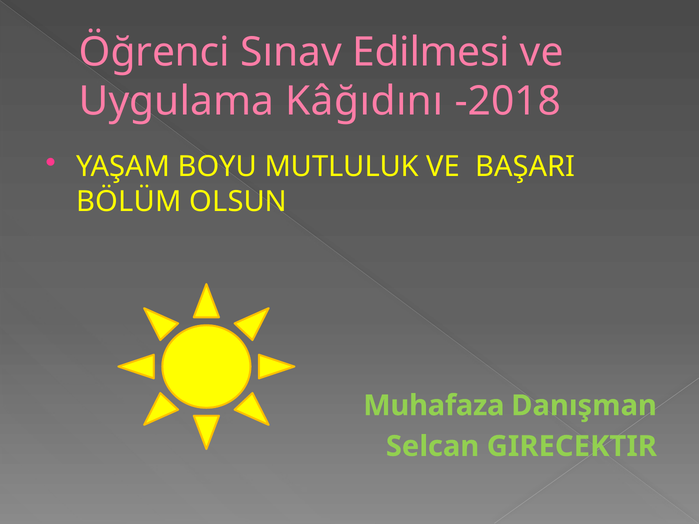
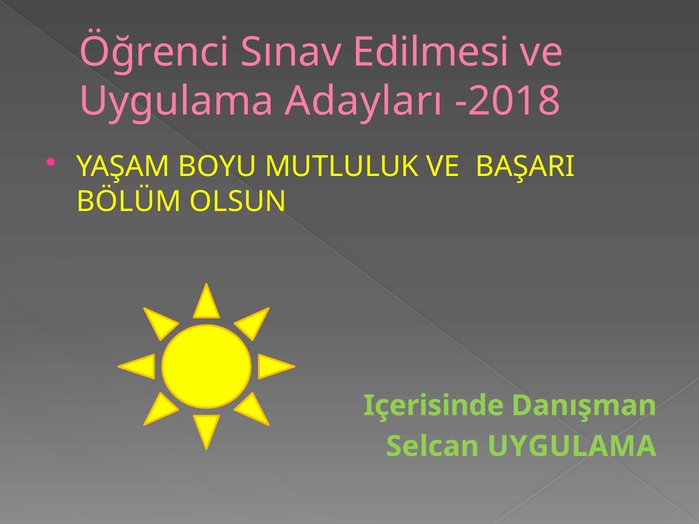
Kâğıdını: Kâğıdını -> Adayları (364, 101)
Muhafaza: Muhafaza -> Içerisinde (434, 406)
Selcan GIRECEKTIR: GIRECEKTIR -> UYGULAMA (572, 447)
